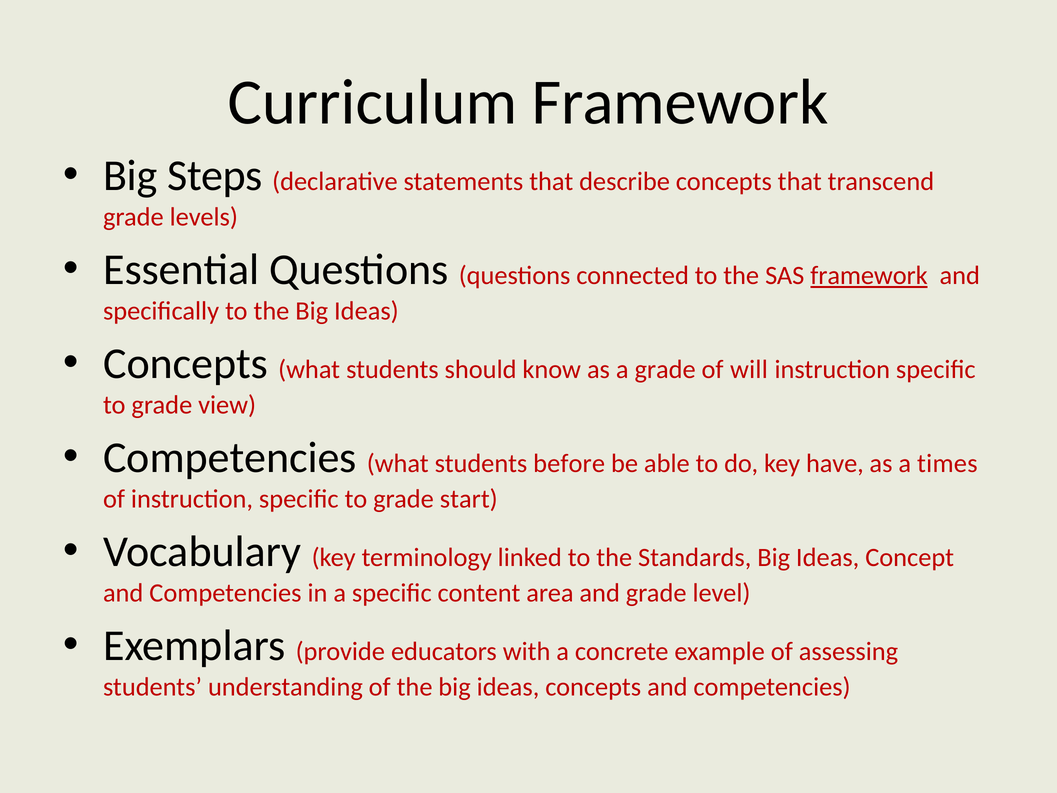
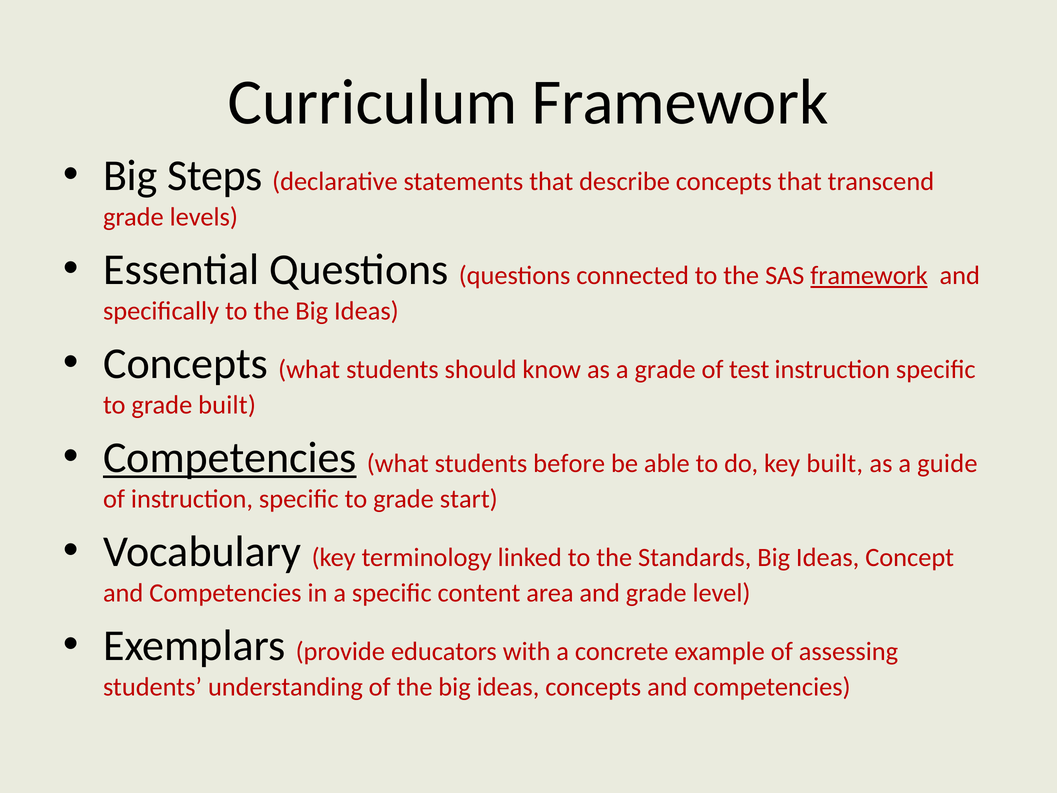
will: will -> test (749, 369)
grade view: view -> built (227, 405)
Competencies underline: none -> present (230, 458)
key have: have -> built (835, 463)
times: times -> guide (947, 463)
